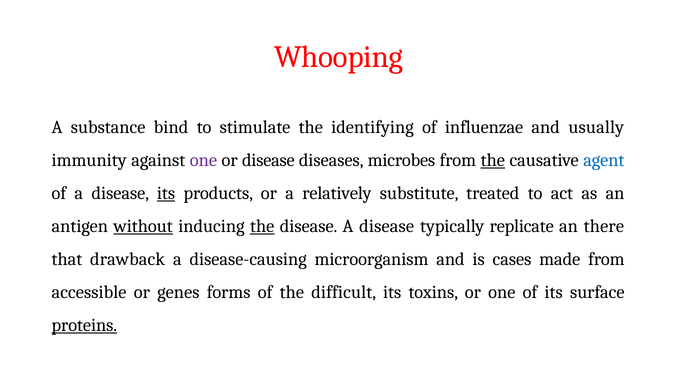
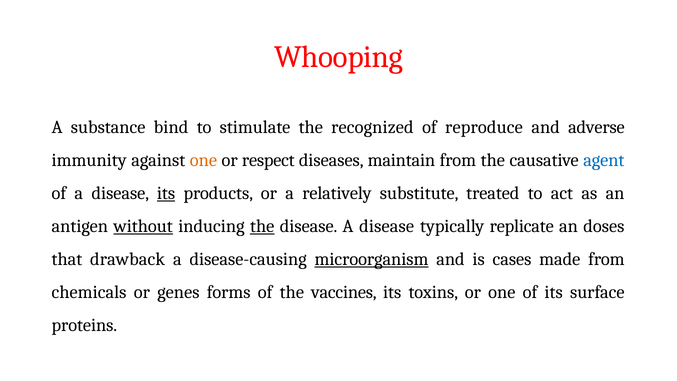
identifying: identifying -> recognized (372, 127)
influenzae: influenzae -> reproduce (484, 127)
usually: usually -> adverse (596, 127)
one colour: purple -> orange (203, 160)
or disease: disease -> respect (268, 160)
microbes: microbes -> maintain (401, 160)
the underline: present -> none (493, 160)
there: there -> doses (604, 226)
microorganism underline: none -> present (371, 259)
accessible: accessible -> chemicals (89, 292)
difficult: difficult -> vaccines (344, 292)
proteins underline: present -> none (84, 325)
